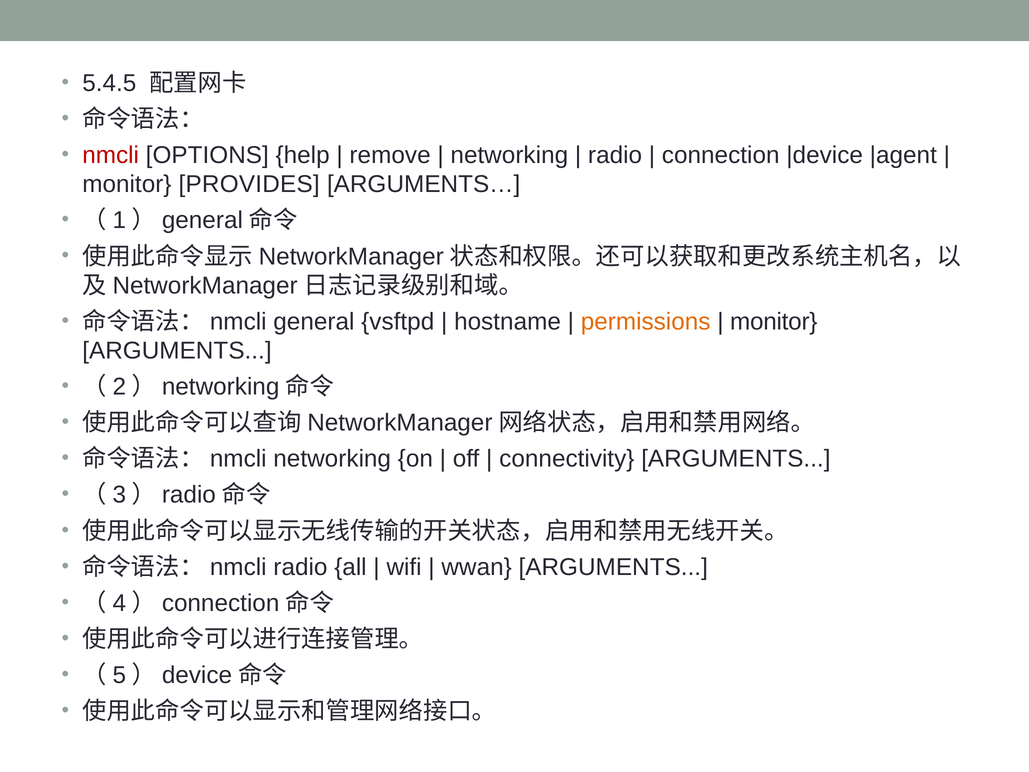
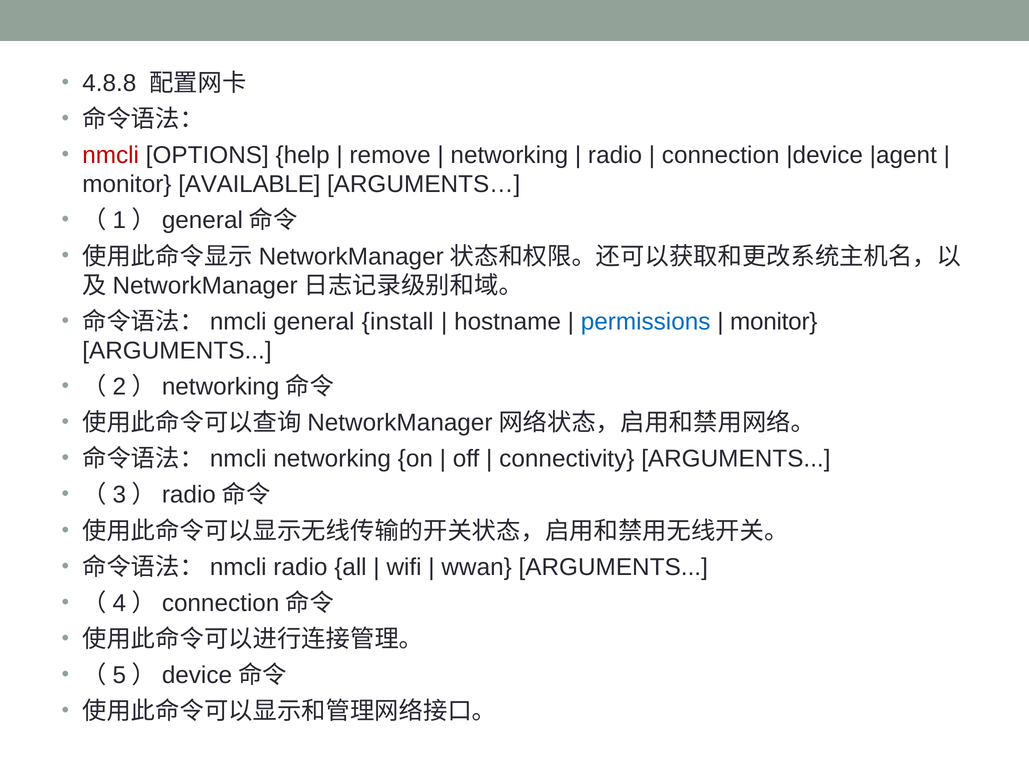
5.4.5: 5.4.5 -> 4.8.8 (109, 83)
PROVIDES: PROVIDES -> AVAILABLE (249, 184)
vsftpd: vsftpd -> install (398, 322)
permissions colour: orange -> blue (646, 322)
